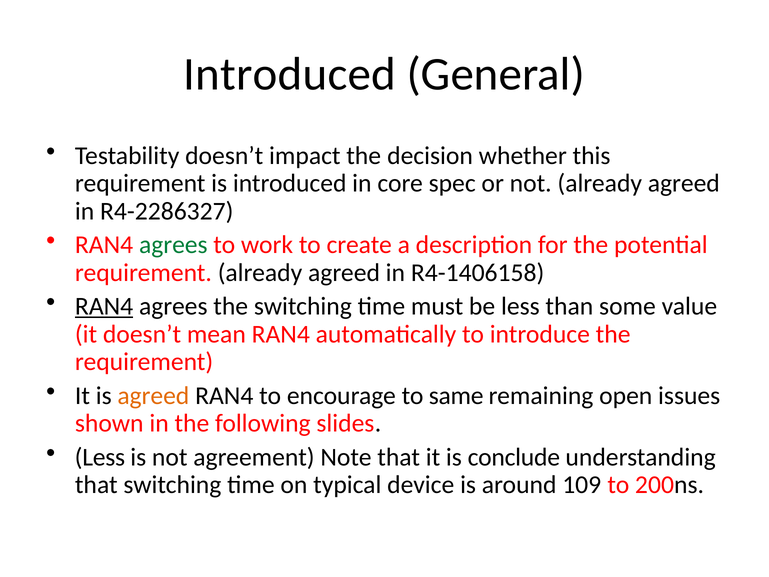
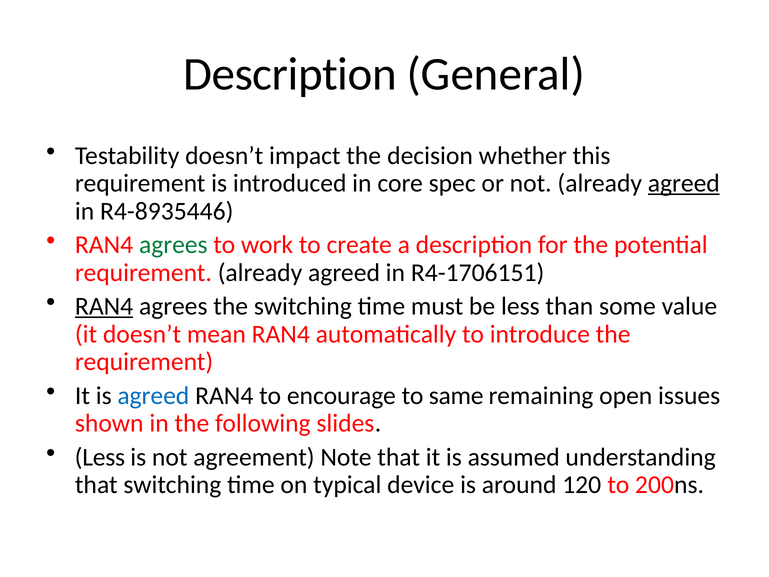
Introduced: Introduced -> Description (290, 74)
agreed underline: none -> present (684, 183)
R4-2286327: R4-2286327 -> R4-8935446 (167, 211)
R4-1406158: R4-1406158 -> R4-1706151 (478, 272)
agreed colour: orange -> blue (153, 395)
conclude: conclude -> assumed (514, 457)
109: 109 -> 120 (582, 485)
